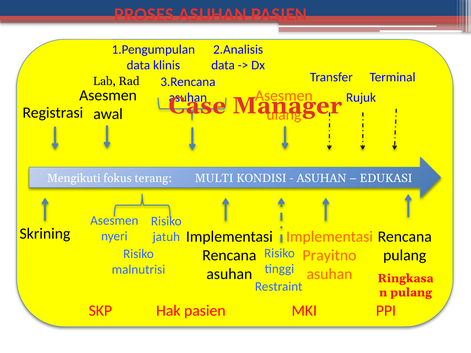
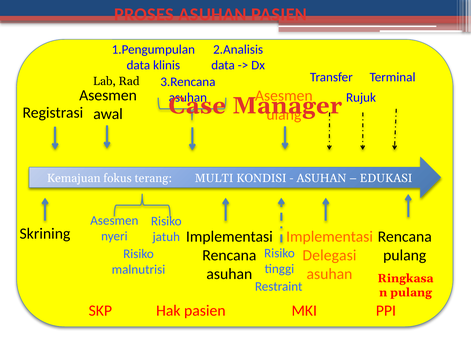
Mengikuti: Mengikuti -> Kemajuan (74, 178)
Prayitno: Prayitno -> Delegasi (329, 255)
